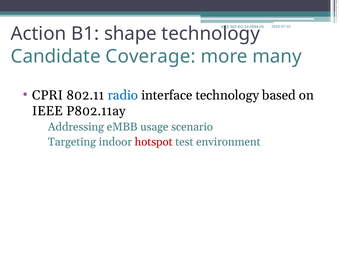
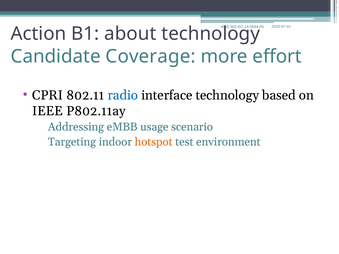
shape: shape -> about (130, 34)
many: many -> effort (277, 56)
hotspot colour: red -> orange (154, 142)
